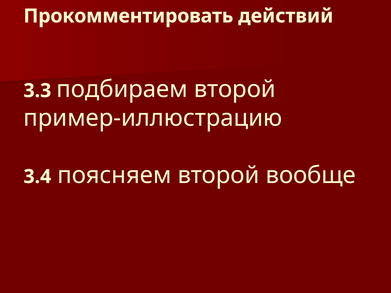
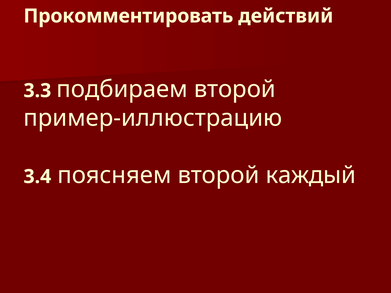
вообще: вообще -> каждый (311, 175)
